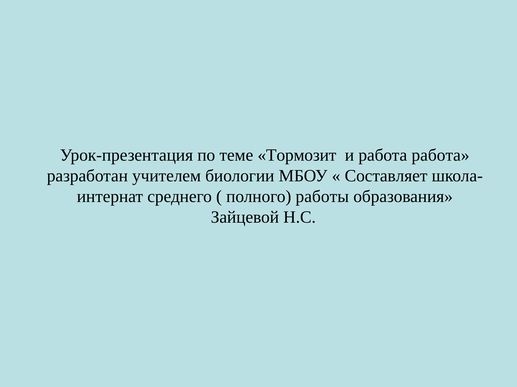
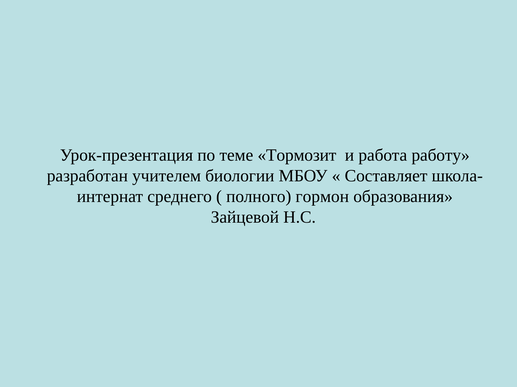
работа работа: работа -> работу (441, 155)
работы: работы -> гормон (322, 197)
